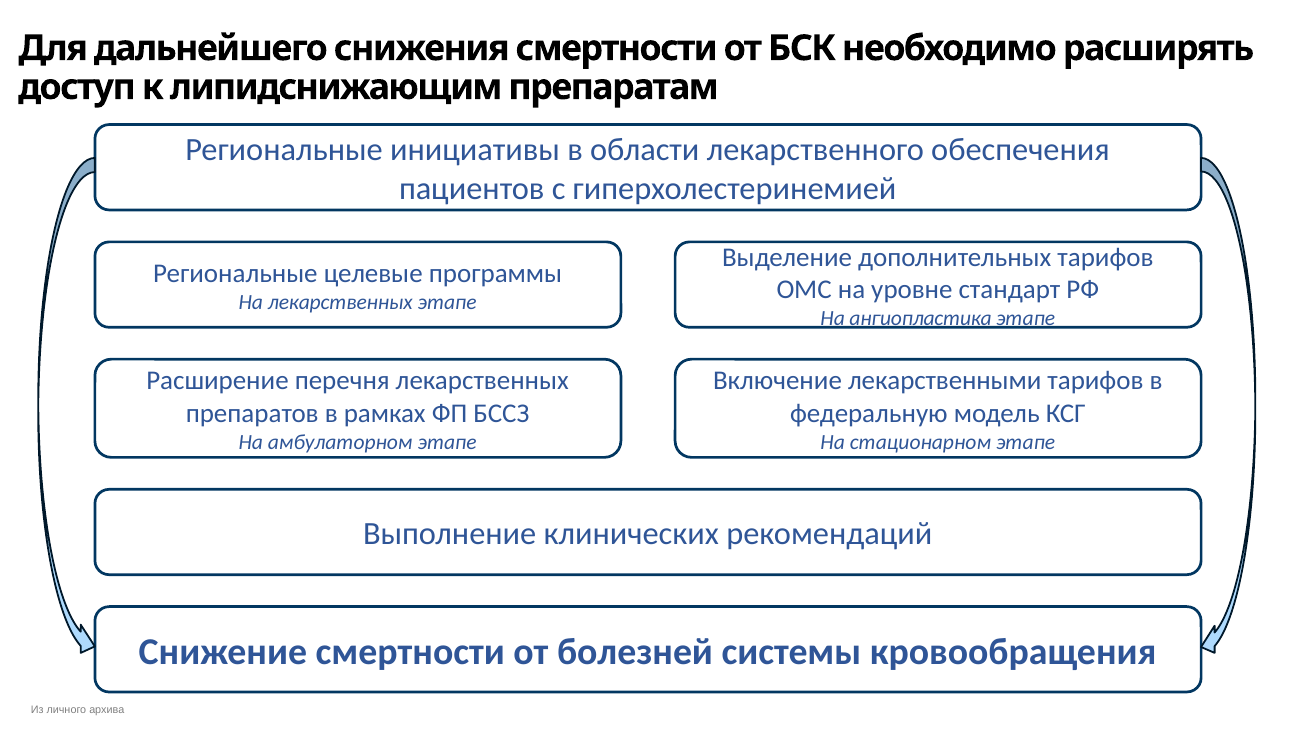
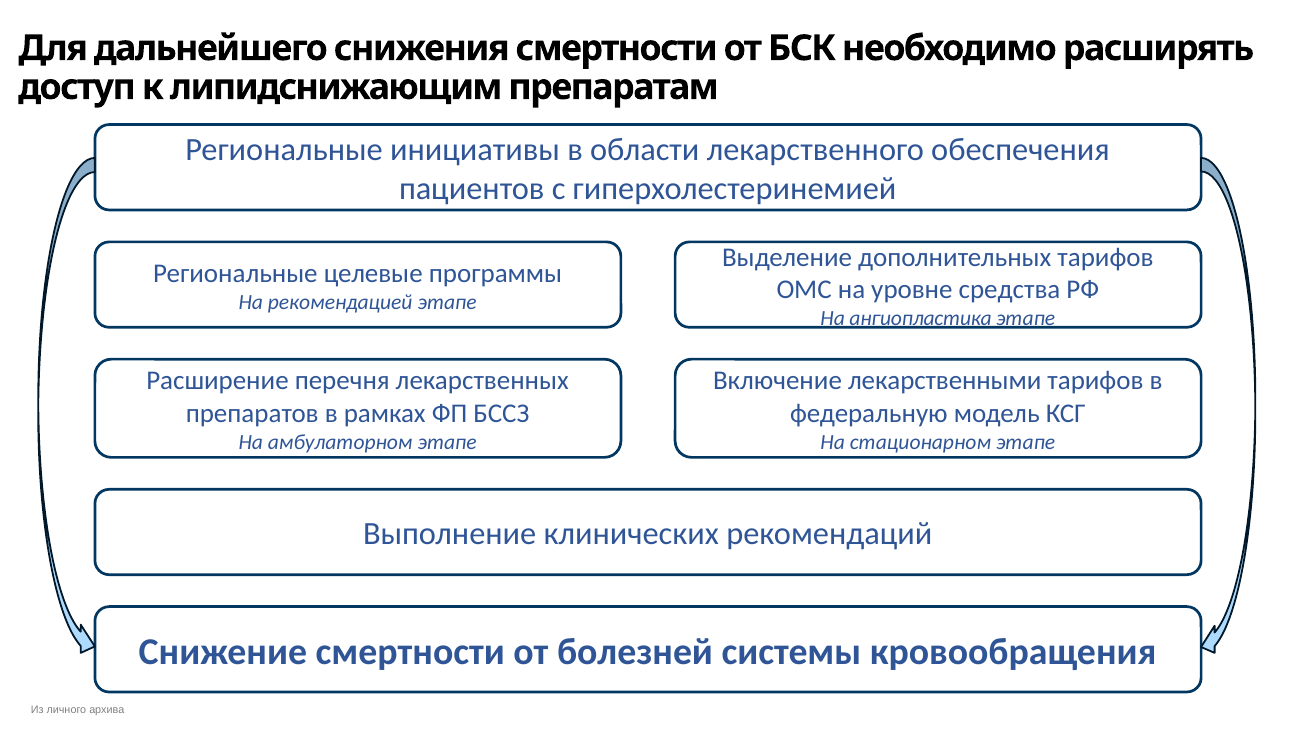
стандарт: стандарт -> средства (1009, 290)
На лекарственных: лекарственных -> рекомендацией (340, 302)
